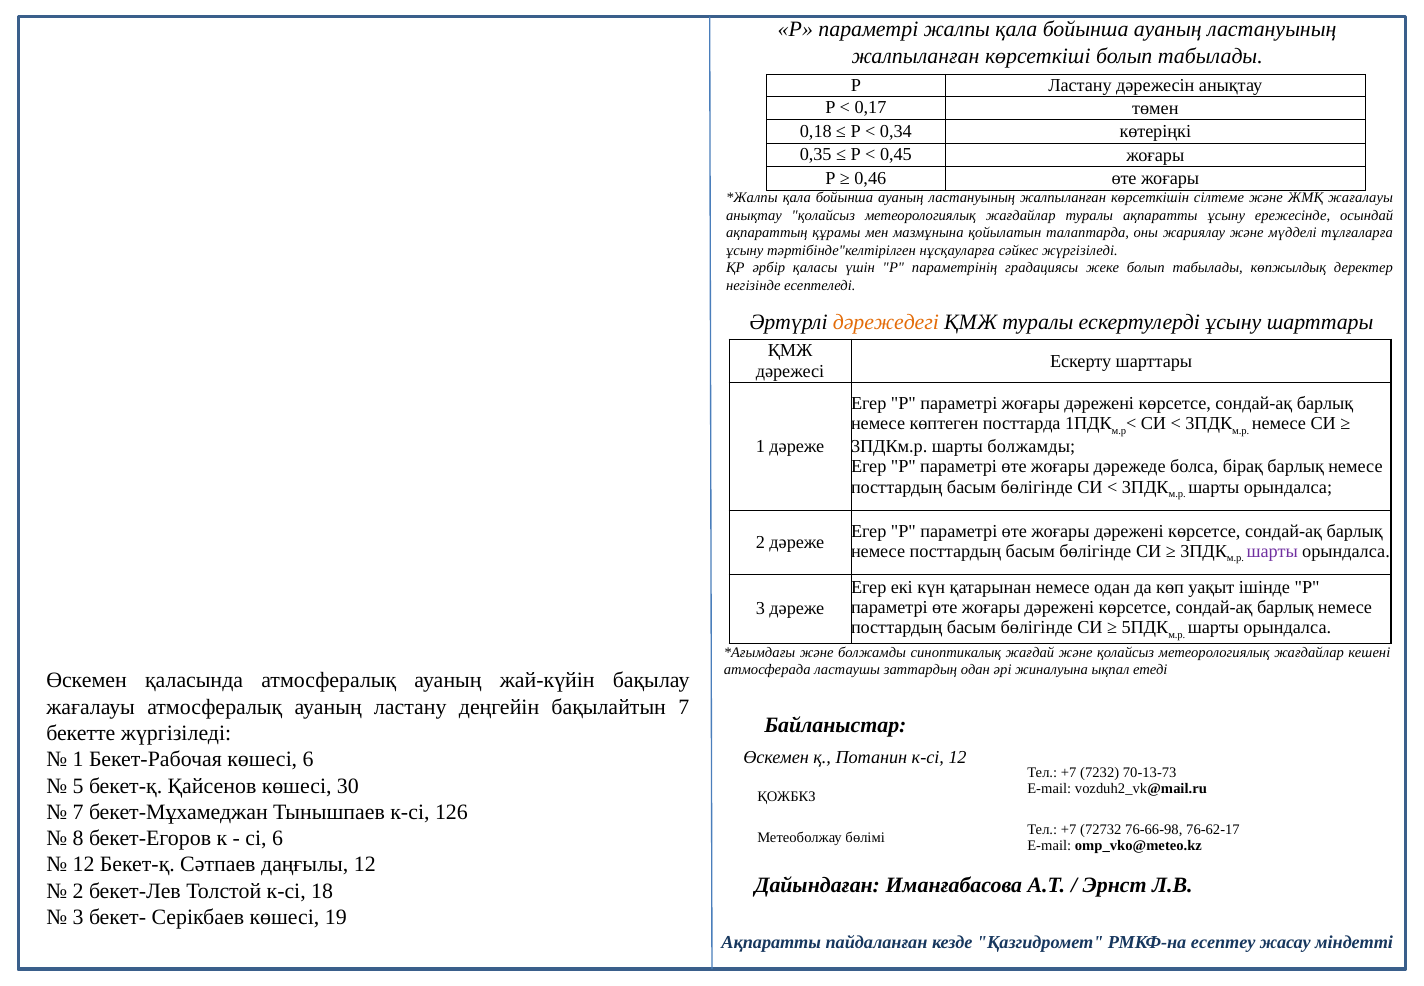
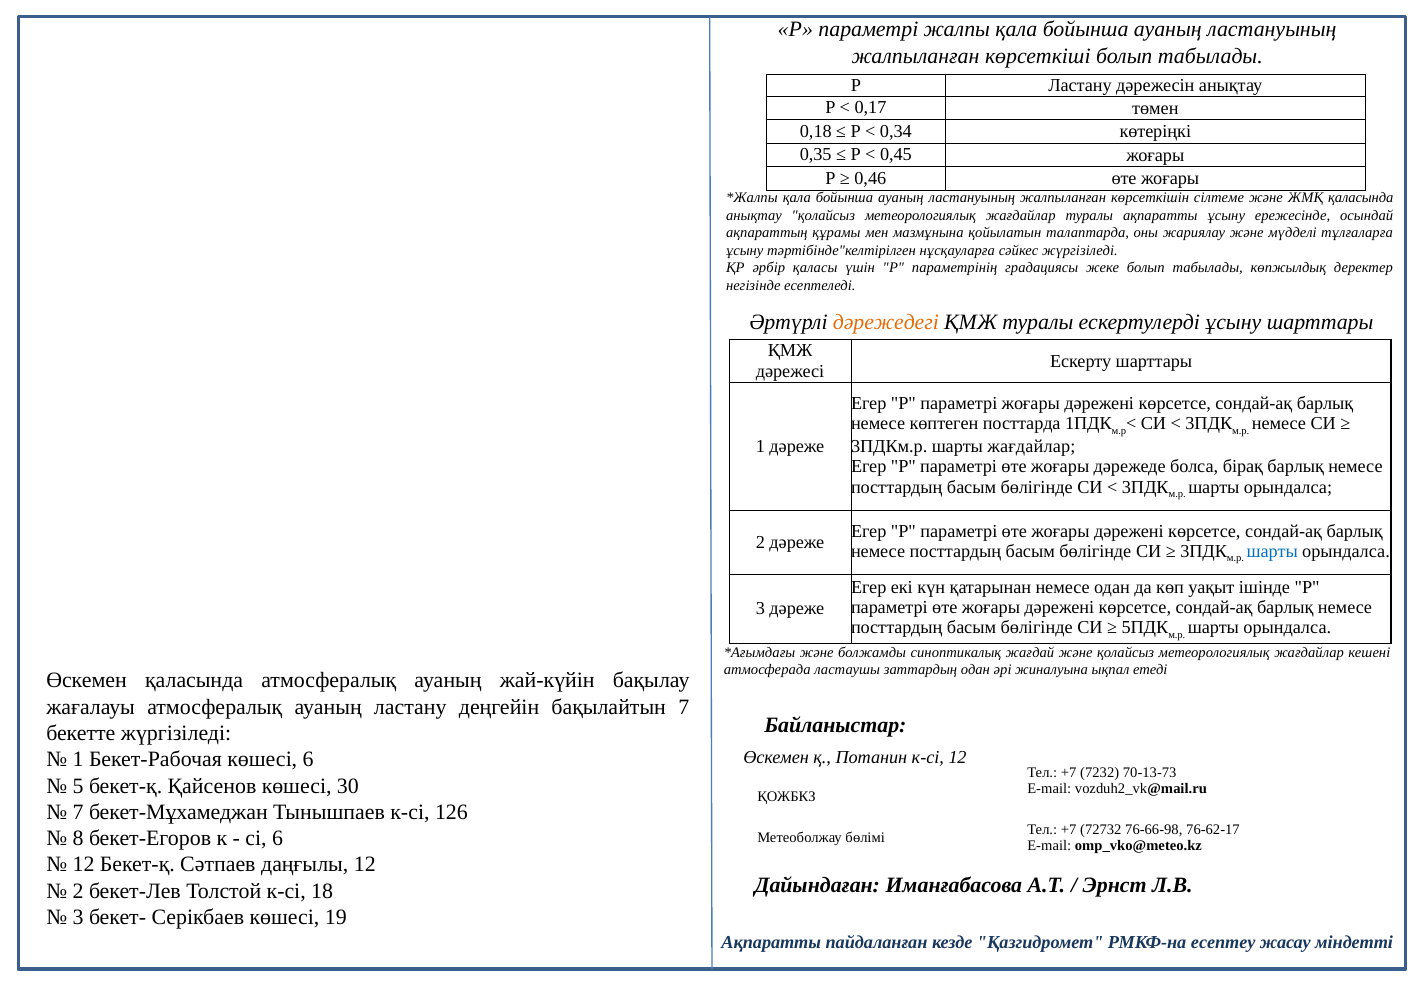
ЖМҚ жағалауы: жағалауы -> қаласында (1361, 198)
шарты болжамды: болжамды -> жағдайлар (1031, 447)
шарты colour: purple -> blue (1272, 551)
